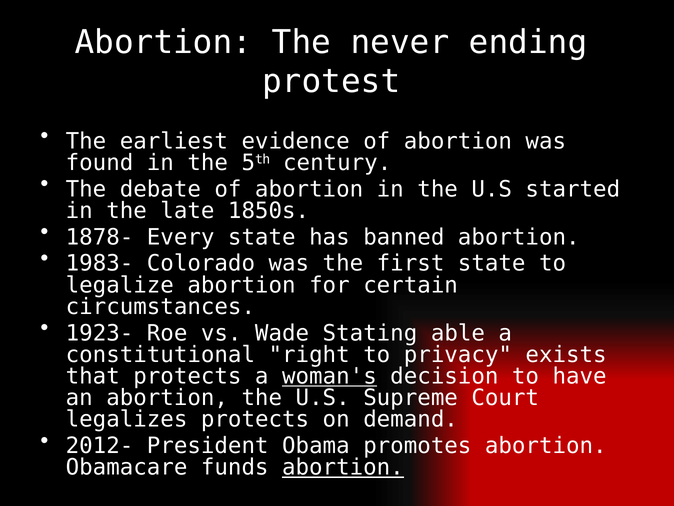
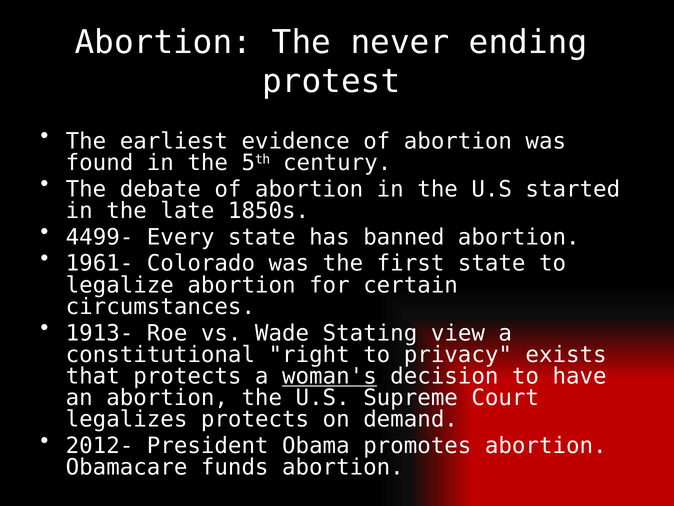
1878-: 1878- -> 4499- (100, 237)
1983-: 1983- -> 1961- (100, 263)
1923-: 1923- -> 1913- (100, 333)
able: able -> view (458, 333)
abortion underline: present -> none (343, 467)
